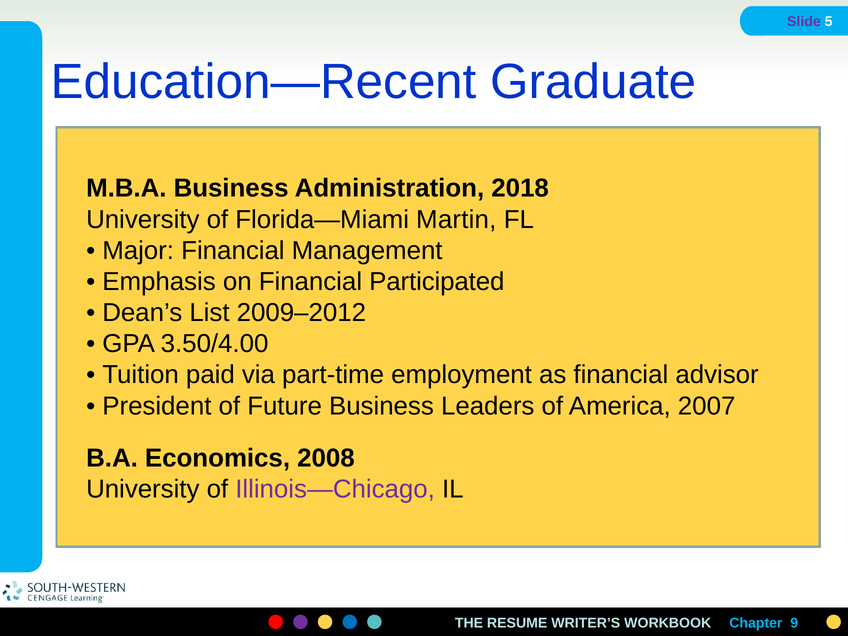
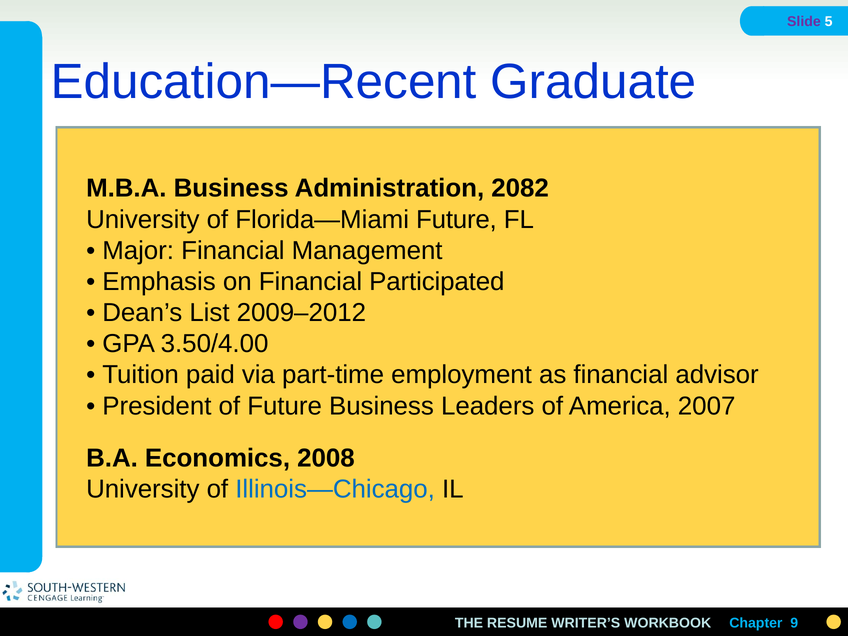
2018: 2018 -> 2082 (520, 188)
Florida—Miami Martin: Martin -> Future (456, 219)
Illinois—Chicago colour: purple -> blue (335, 489)
